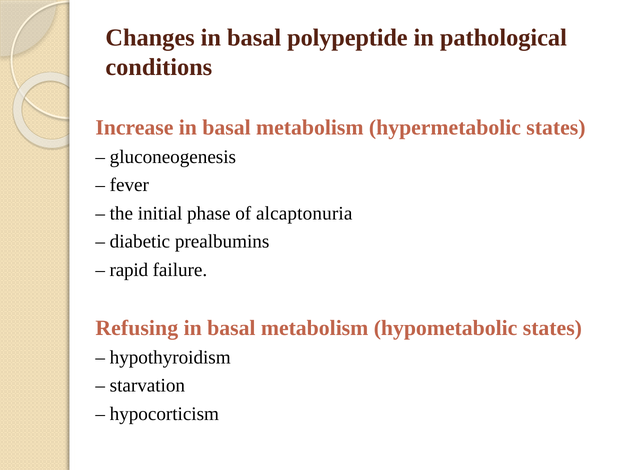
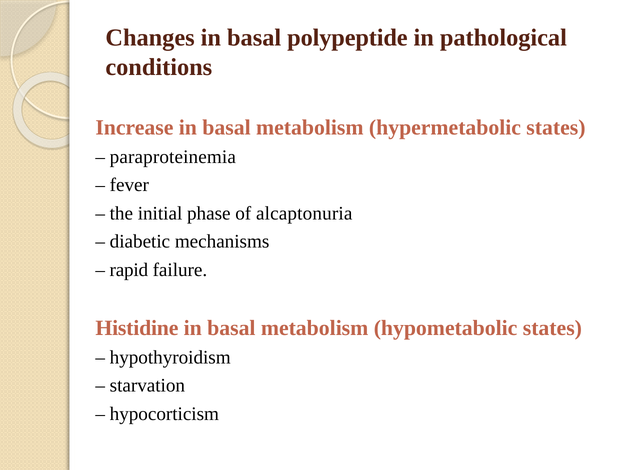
gluconeogenesis: gluconeogenesis -> paraproteinemia (173, 157)
prealbumins: prealbumins -> mechanisms (222, 242)
Refusing: Refusing -> Histidine (137, 328)
